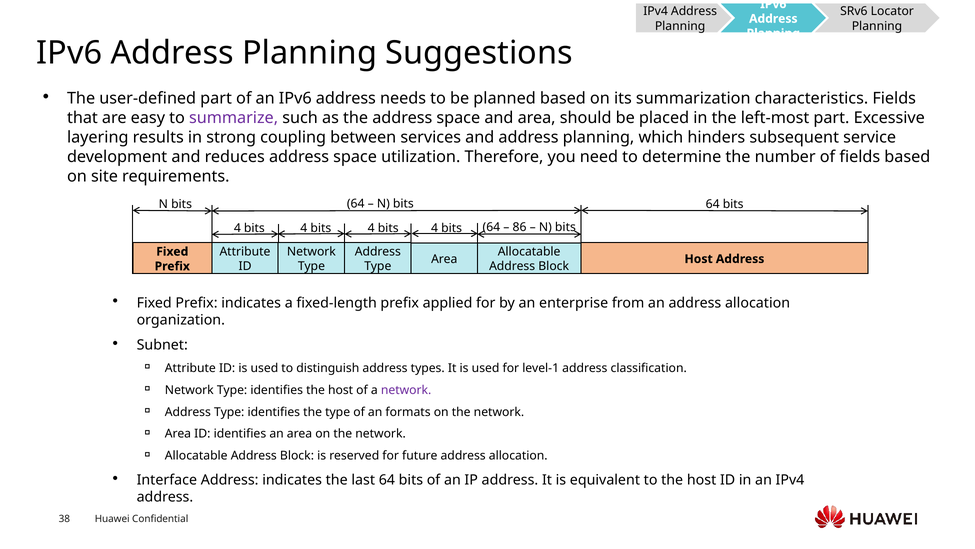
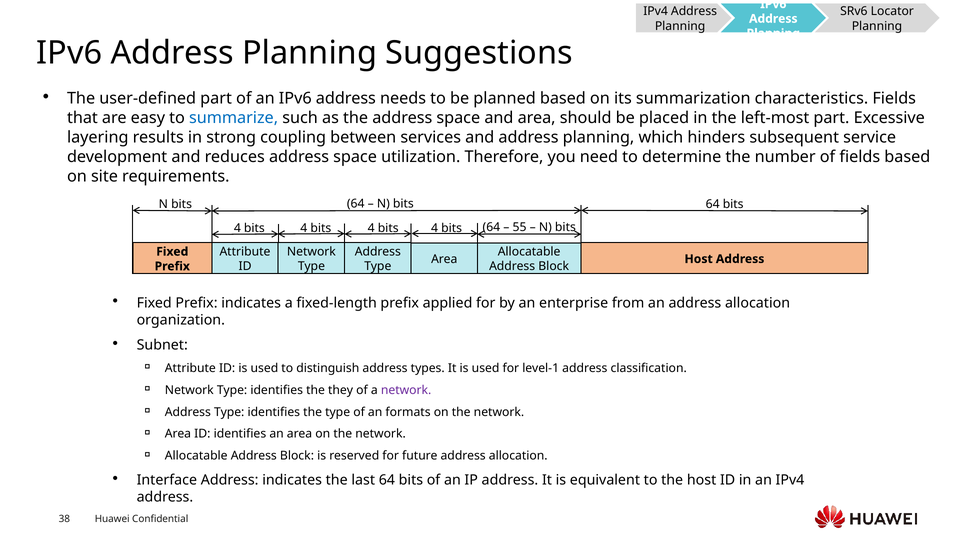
summarize colour: purple -> blue (234, 118)
86: 86 -> 55 (520, 227)
identifies the host: host -> they (341, 390)
